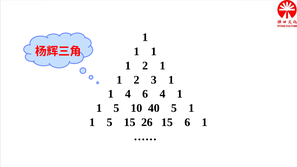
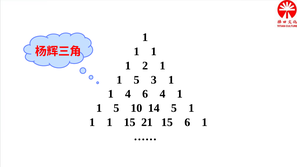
2: 2 -> 5 (137, 80)
40: 40 -> 14 (154, 108)
5: 5 -> 1 (110, 122)
26: 26 -> 21 (147, 122)
